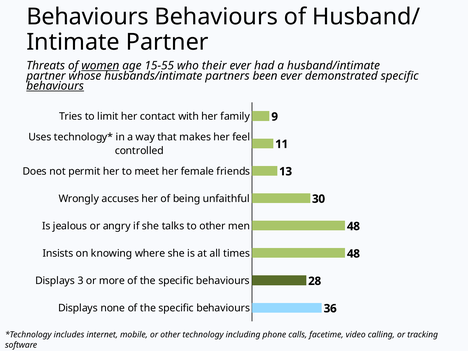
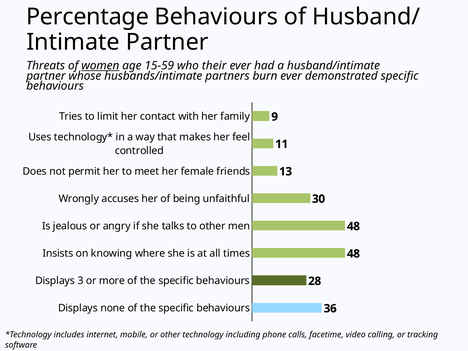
Behaviours: Behaviours -> Percentage (88, 17)
15-55: 15-55 -> 15-59 (159, 66)
been: been -> burn (265, 76)
behaviours underline: present -> none (55, 86)
